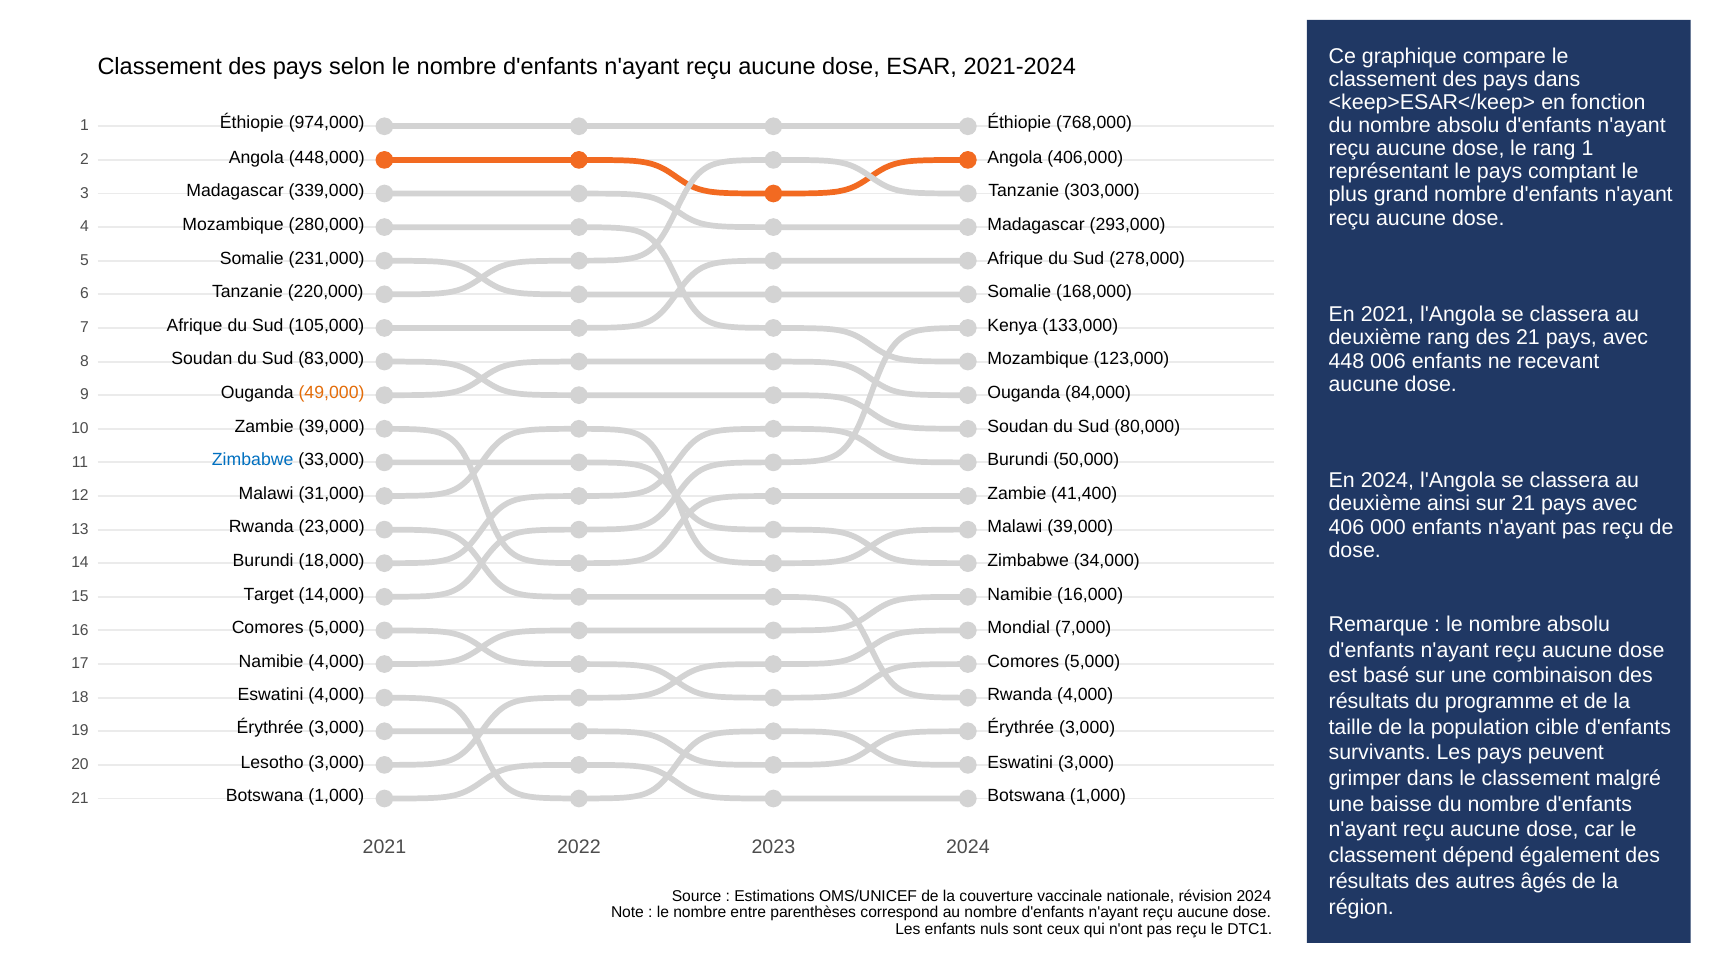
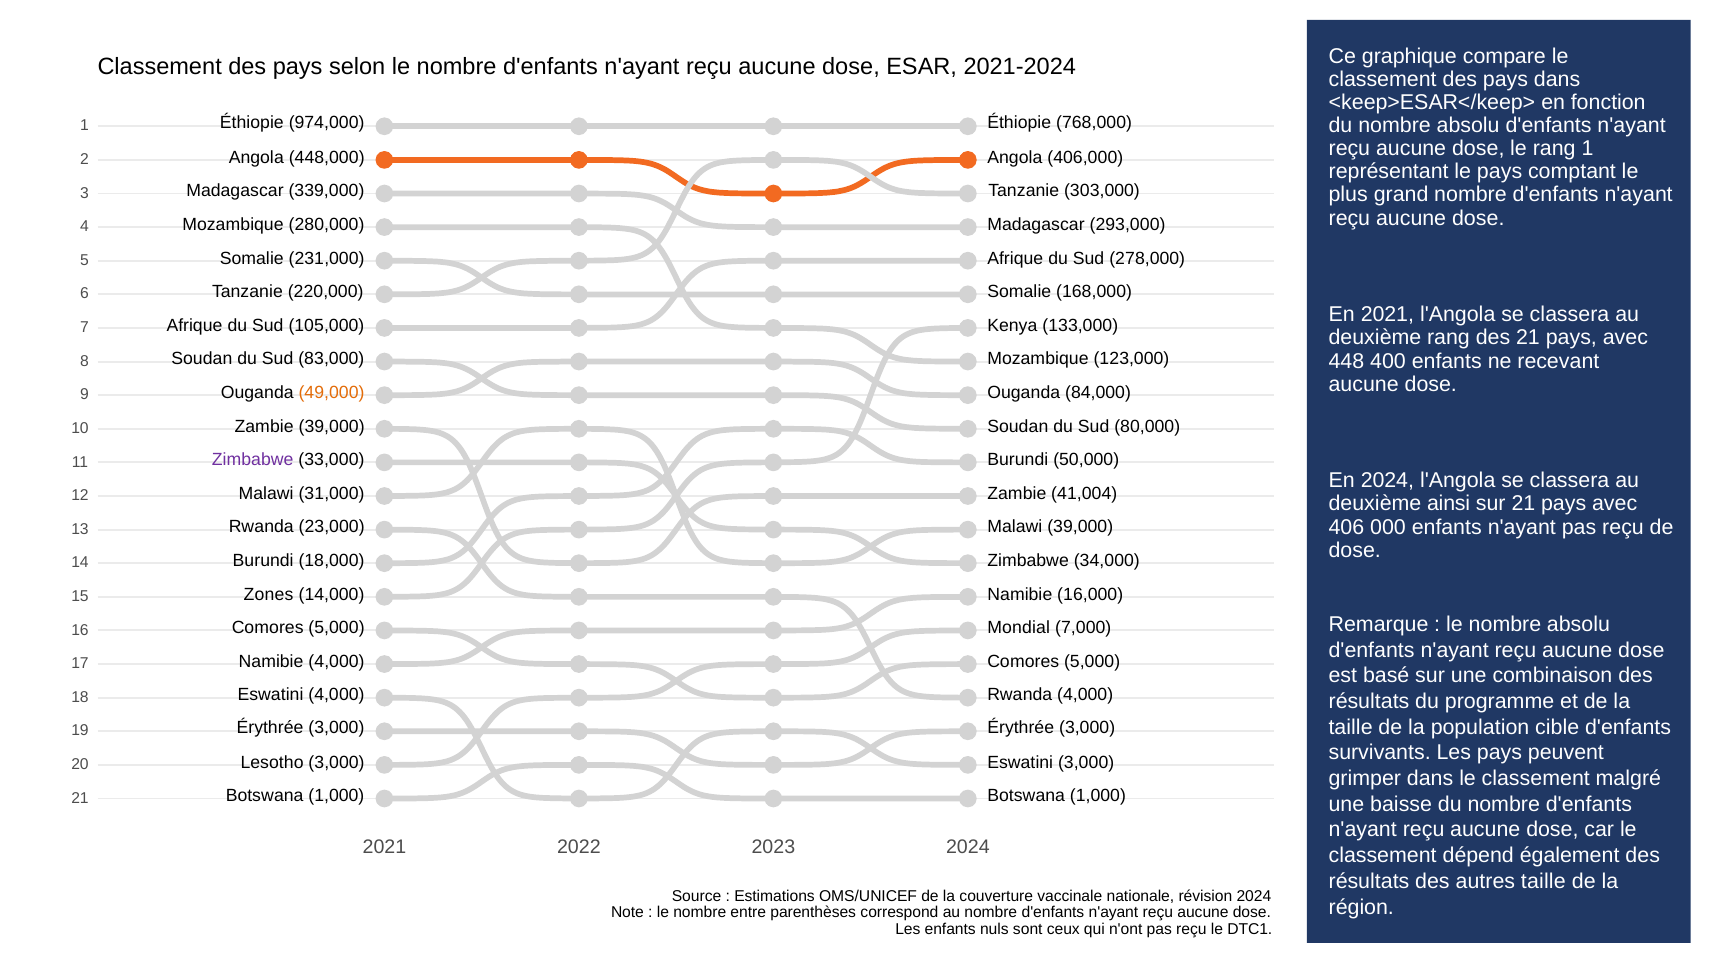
006: 006 -> 400 (1388, 361)
Zimbabwe colour: blue -> purple (253, 460)
41,400: 41,400 -> 41,004 (1084, 494)
Target: Target -> Zones (268, 594)
autres âgés: âgés -> taille (1543, 881)
